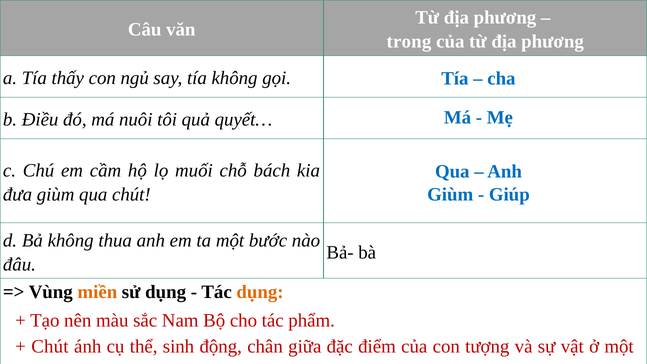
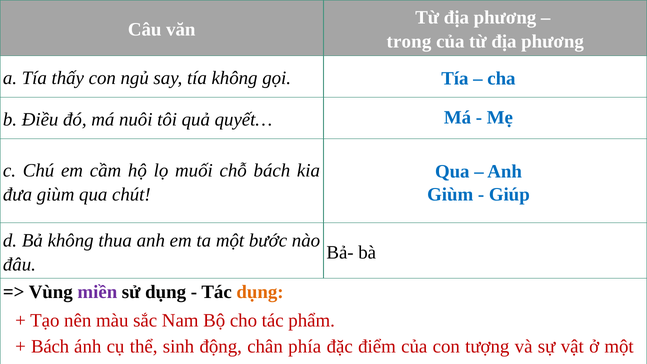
miền colour: orange -> purple (97, 292)
Chút: Chút -> Bách (50, 347)
chân giữa: giữa -> phía (305, 347)
